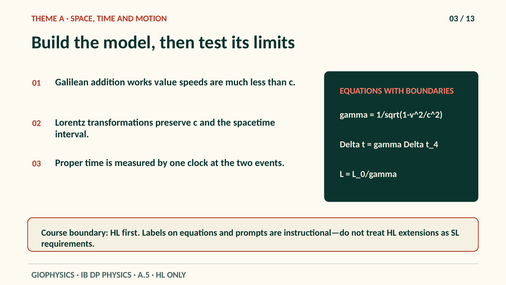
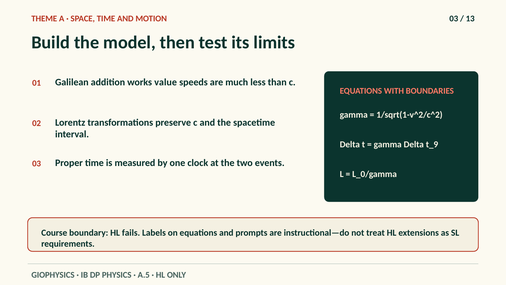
t_4: t_4 -> t_9 (432, 144)
first: first -> fails (131, 232)
